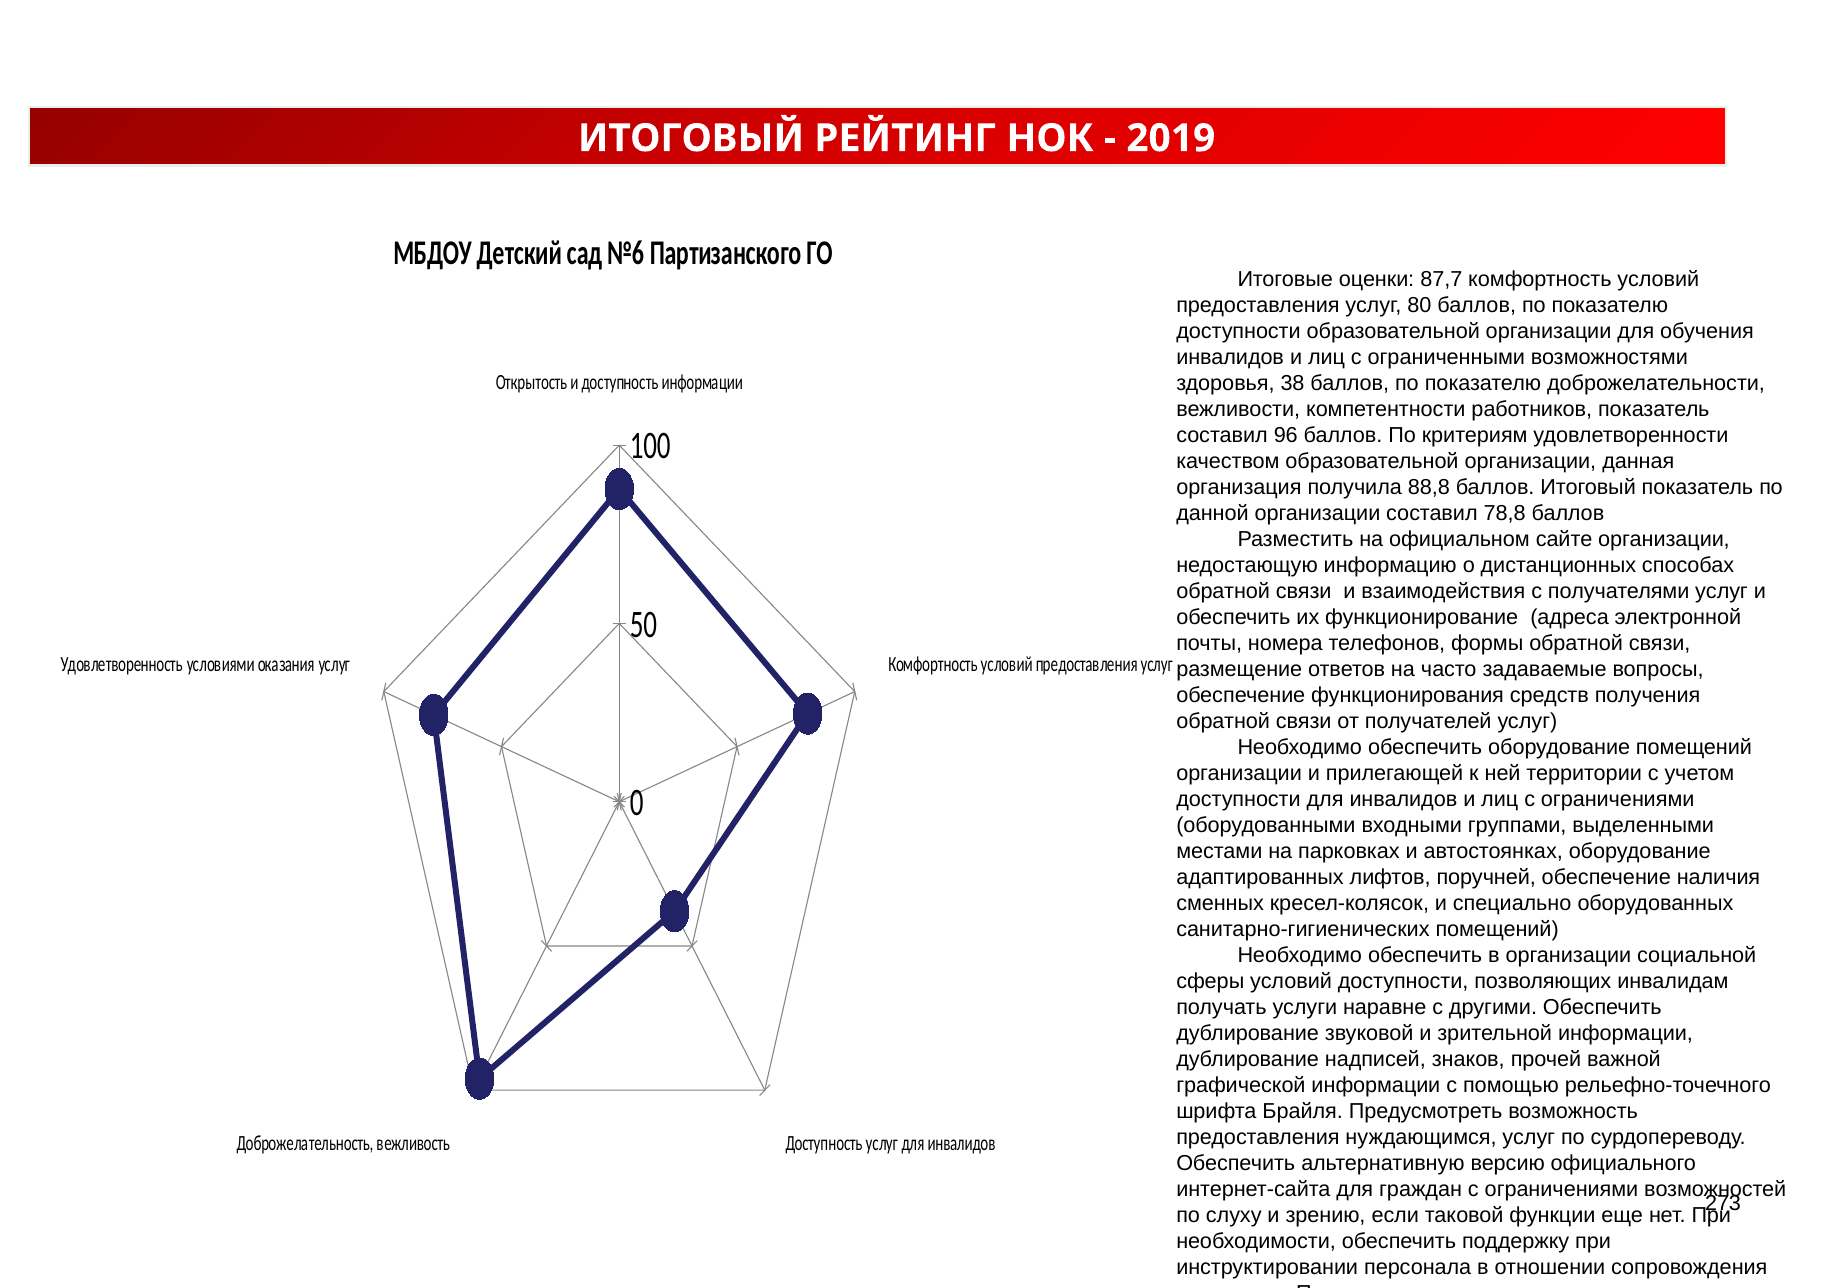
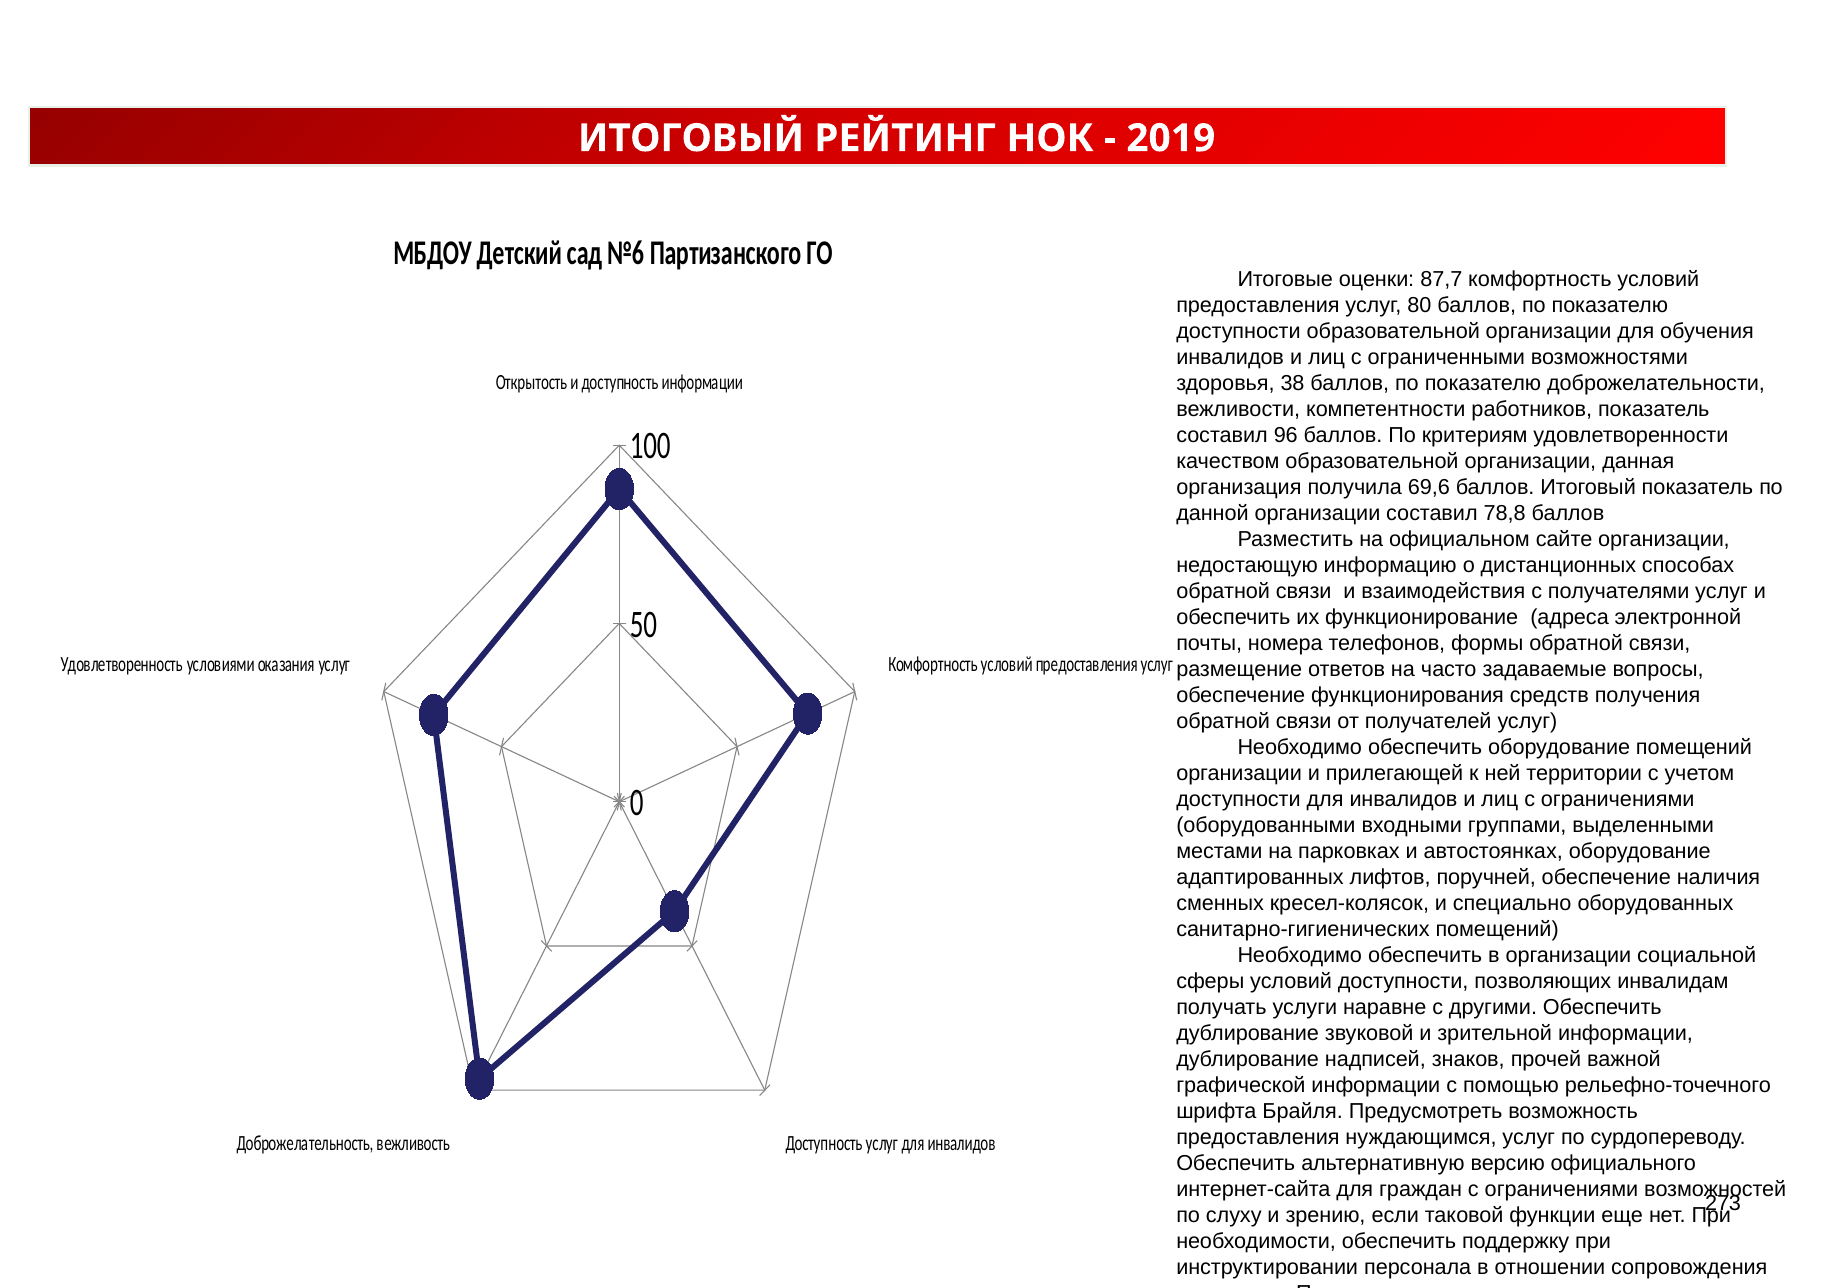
88,8: 88,8 -> 69,6 (1429, 488)
